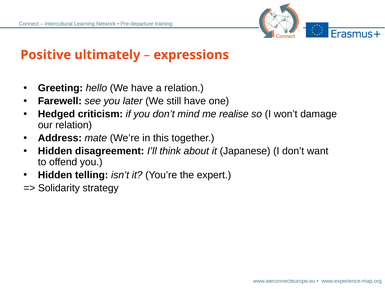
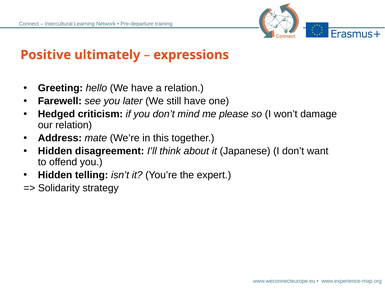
realise: realise -> please (234, 114)
